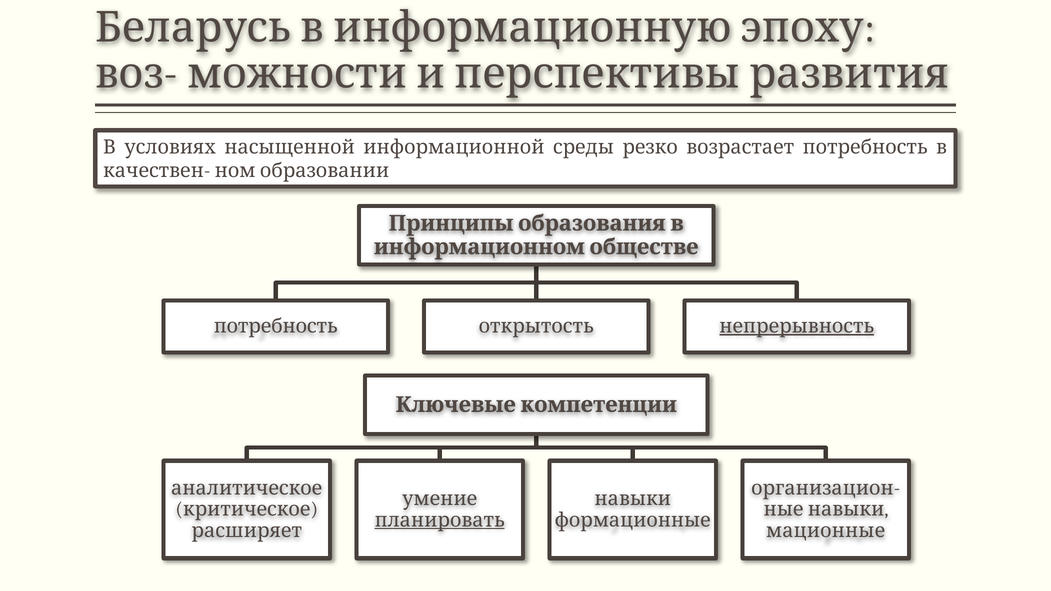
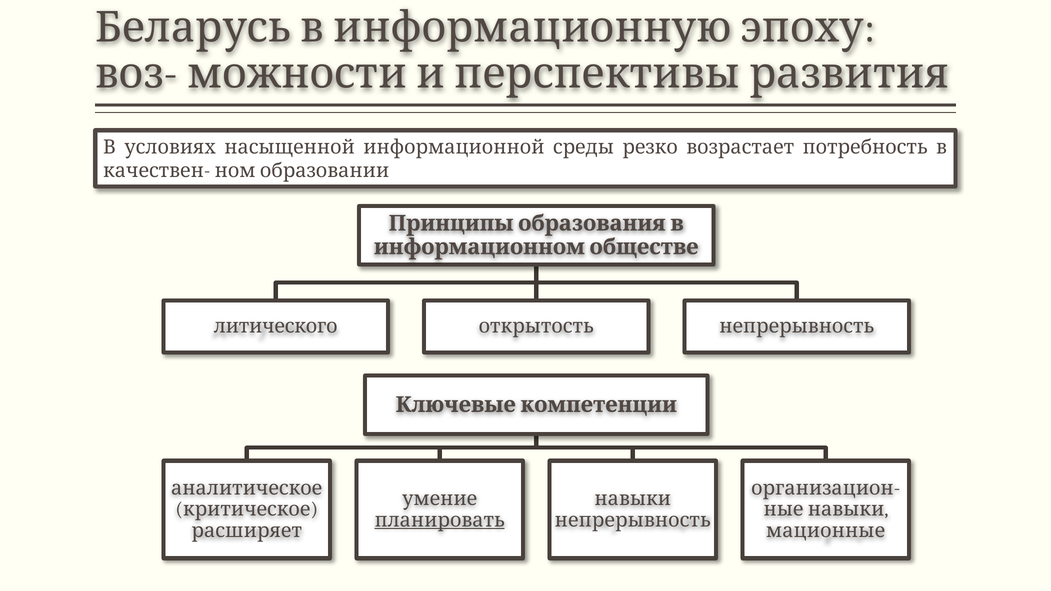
потребность: потребность -> литического (276, 326)
непрерывность underline: present -> none (797, 326)
формационные: формационные -> непрерывность (633, 520)
